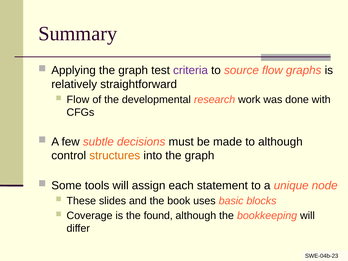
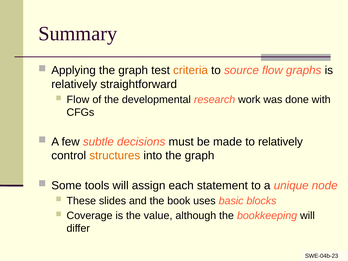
criteria colour: purple -> orange (191, 70)
to although: although -> relatively (280, 142)
found: found -> value (158, 216)
